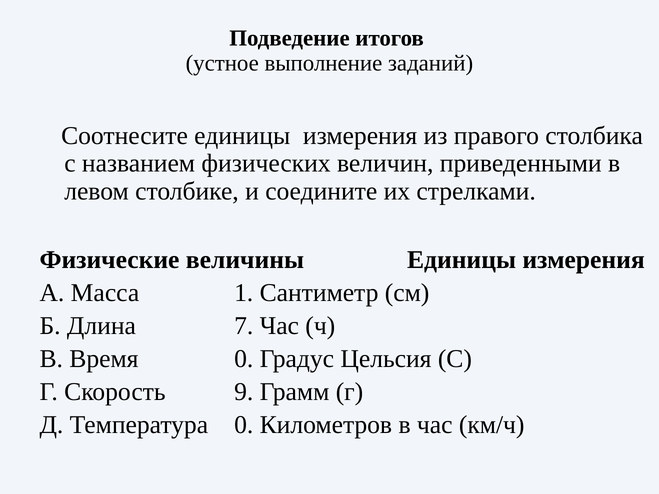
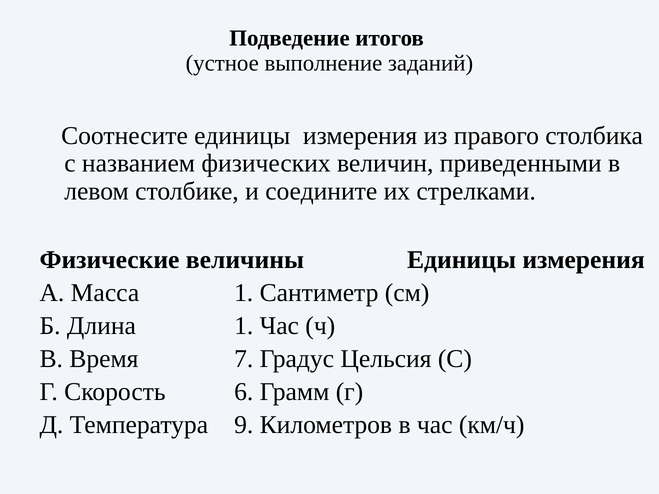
Длина 7: 7 -> 1 (244, 326)
Время 0: 0 -> 7 (244, 359)
9: 9 -> 6 (244, 392)
Температура 0: 0 -> 9 (244, 425)
